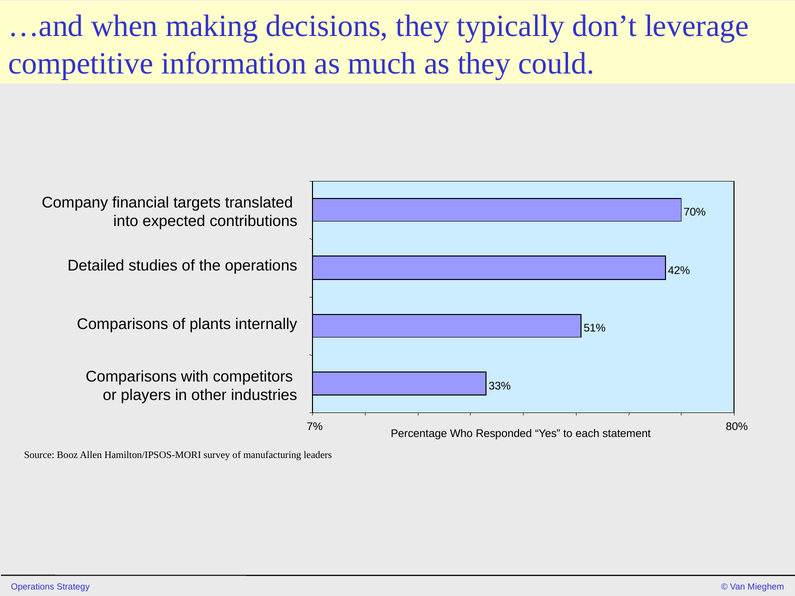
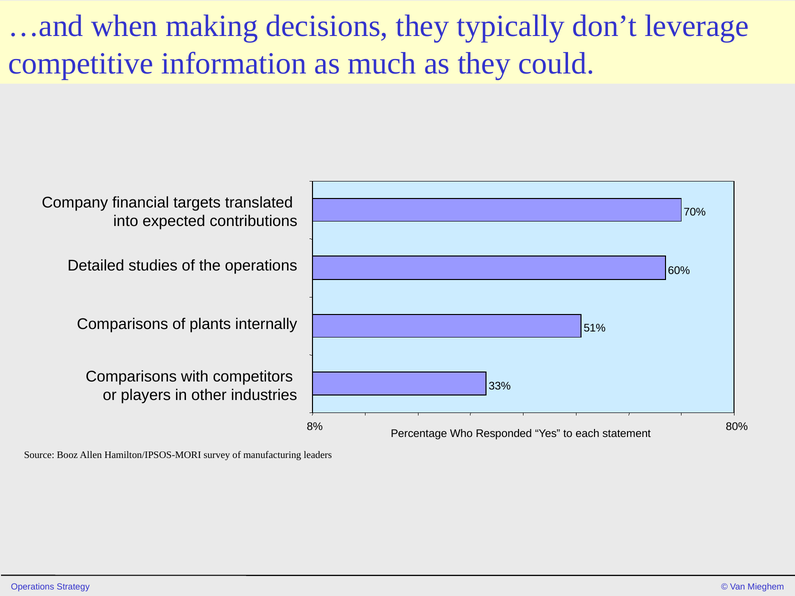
42%: 42% -> 60% (679, 271)
7%: 7% -> 8% (315, 427)
